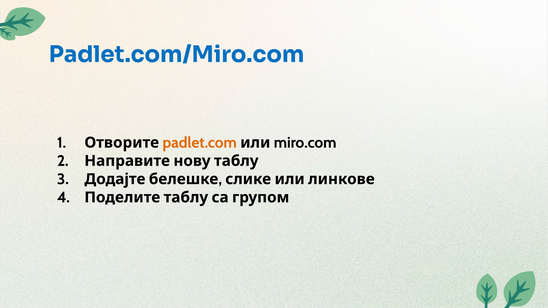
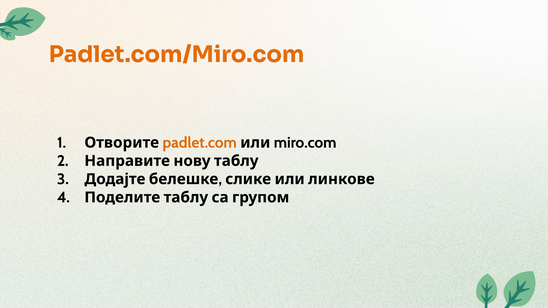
Padlet.com/Miro.com colour: blue -> orange (176, 54)
